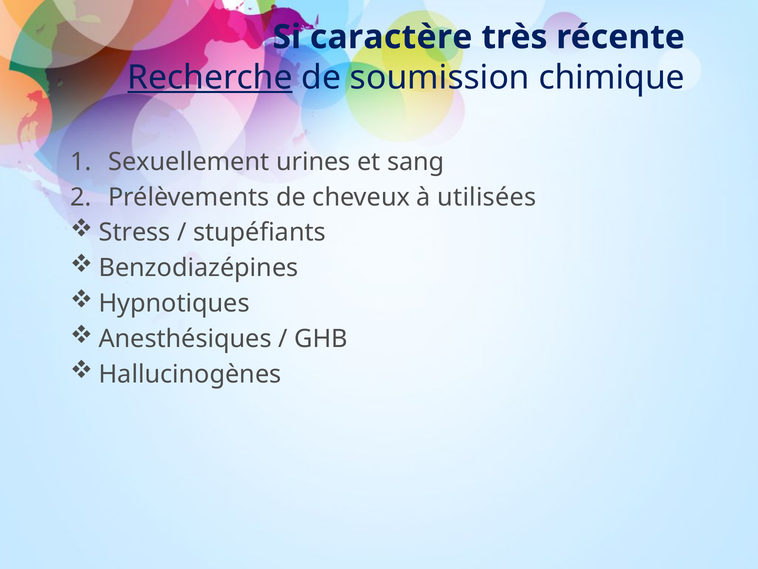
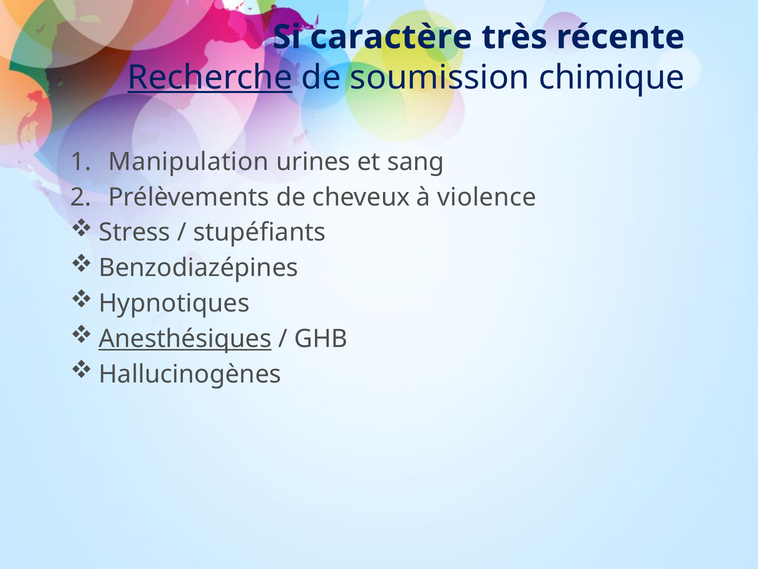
Sexuellement: Sexuellement -> Manipulation (189, 162)
utilisées: utilisées -> violence (487, 197)
Anesthésiques underline: none -> present (185, 339)
